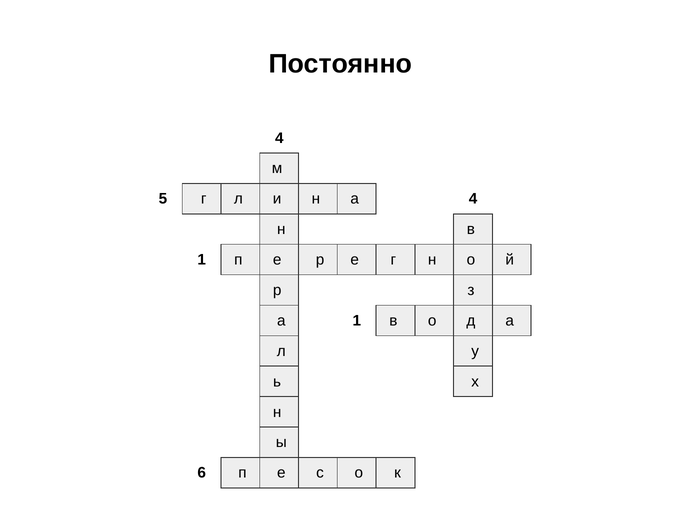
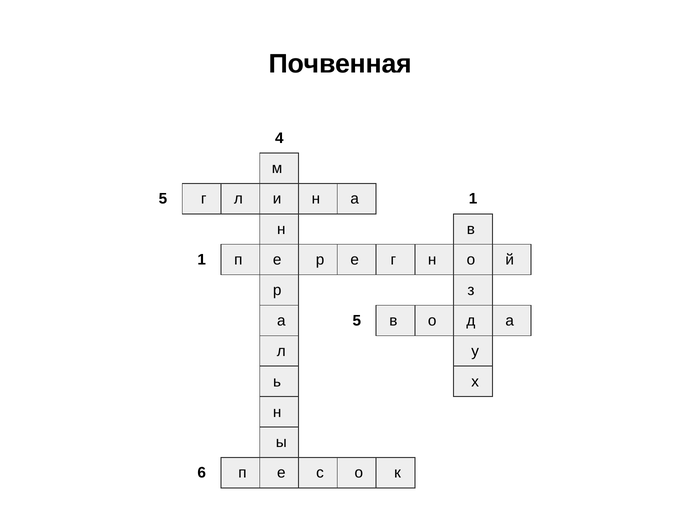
Постоянно: Постоянно -> Почвенная (340, 64)
а 4: 4 -> 1 (473, 199)
а 1: 1 -> 5 (357, 321)
